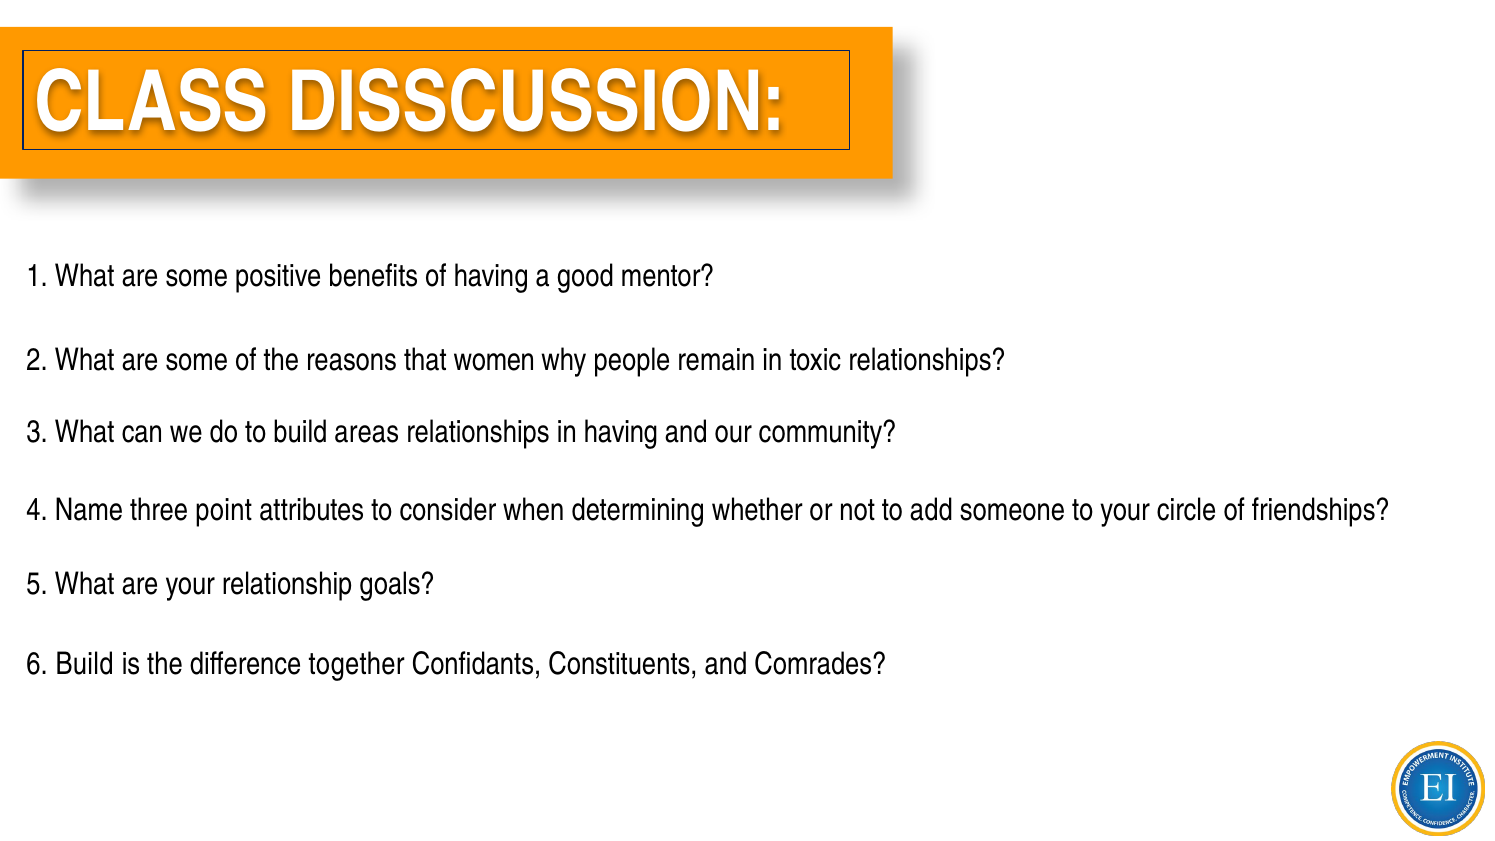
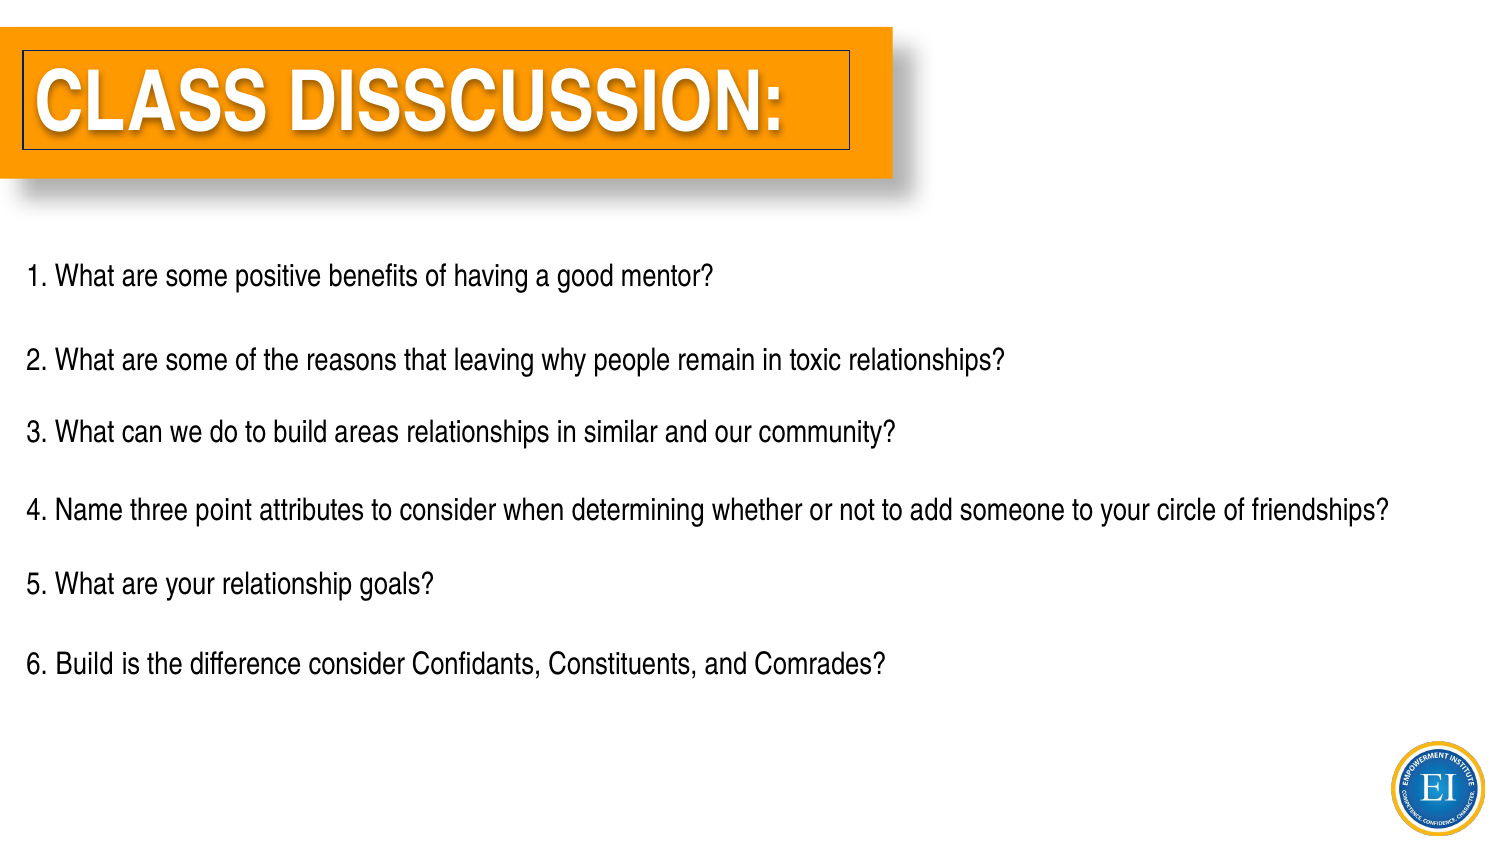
women: women -> leaving (494, 360)
in having: having -> similar (621, 433)
difference together: together -> consider (357, 664)
